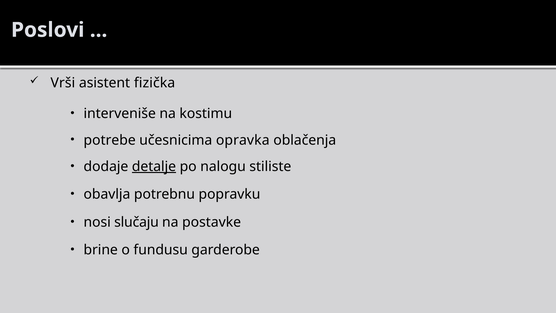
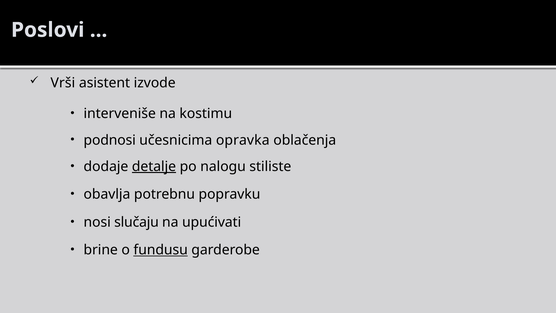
fizička: fizička -> izvode (155, 83)
potrebe: potrebe -> podnosi (110, 140)
postavke: postavke -> upućivati (212, 222)
fundusu underline: none -> present (161, 250)
